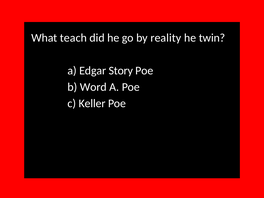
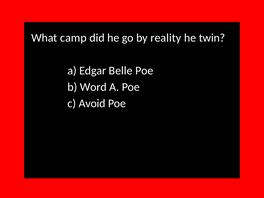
teach: teach -> camp (73, 38)
Story: Story -> Belle (121, 71)
Keller: Keller -> Avoid (92, 104)
